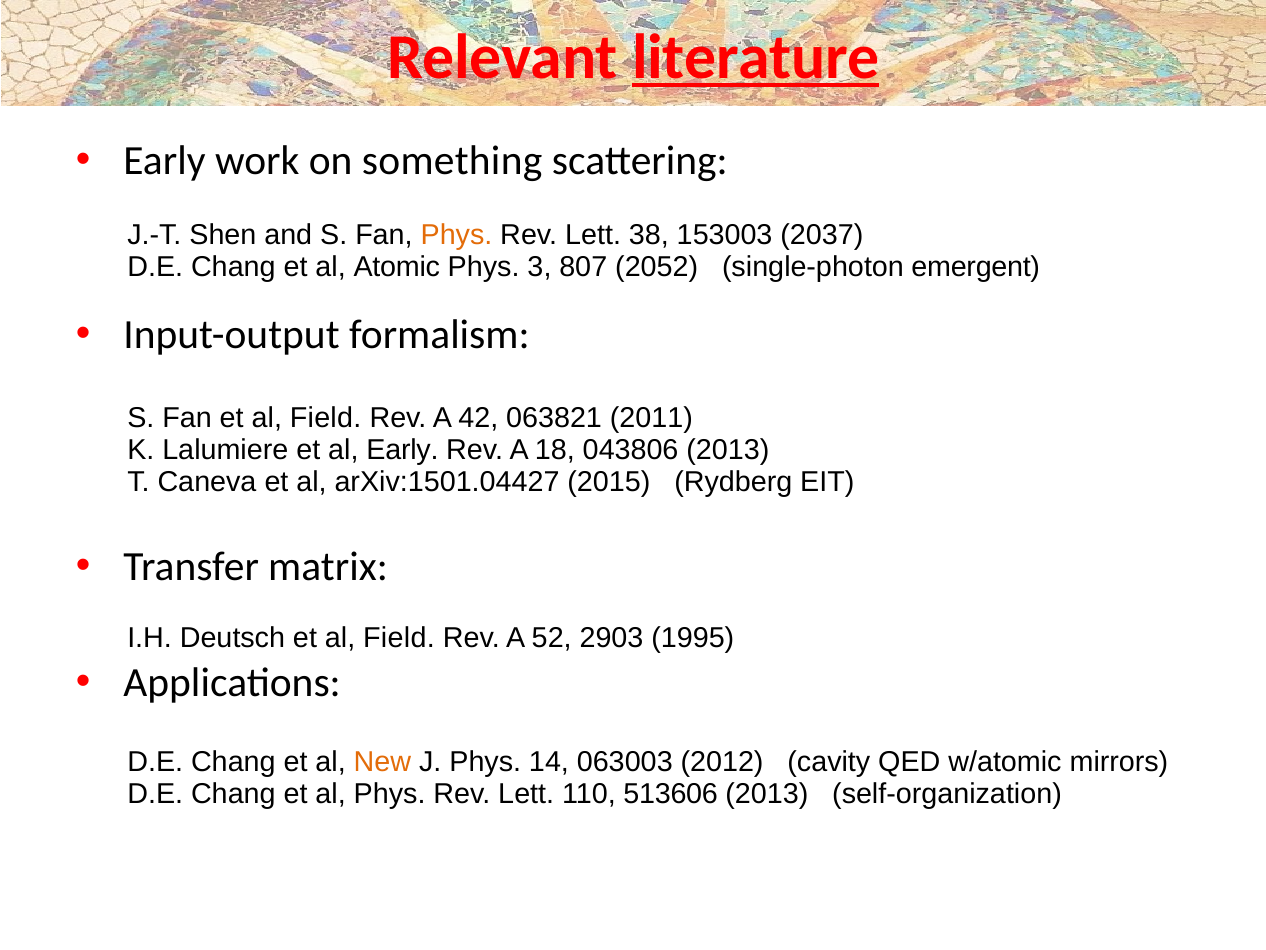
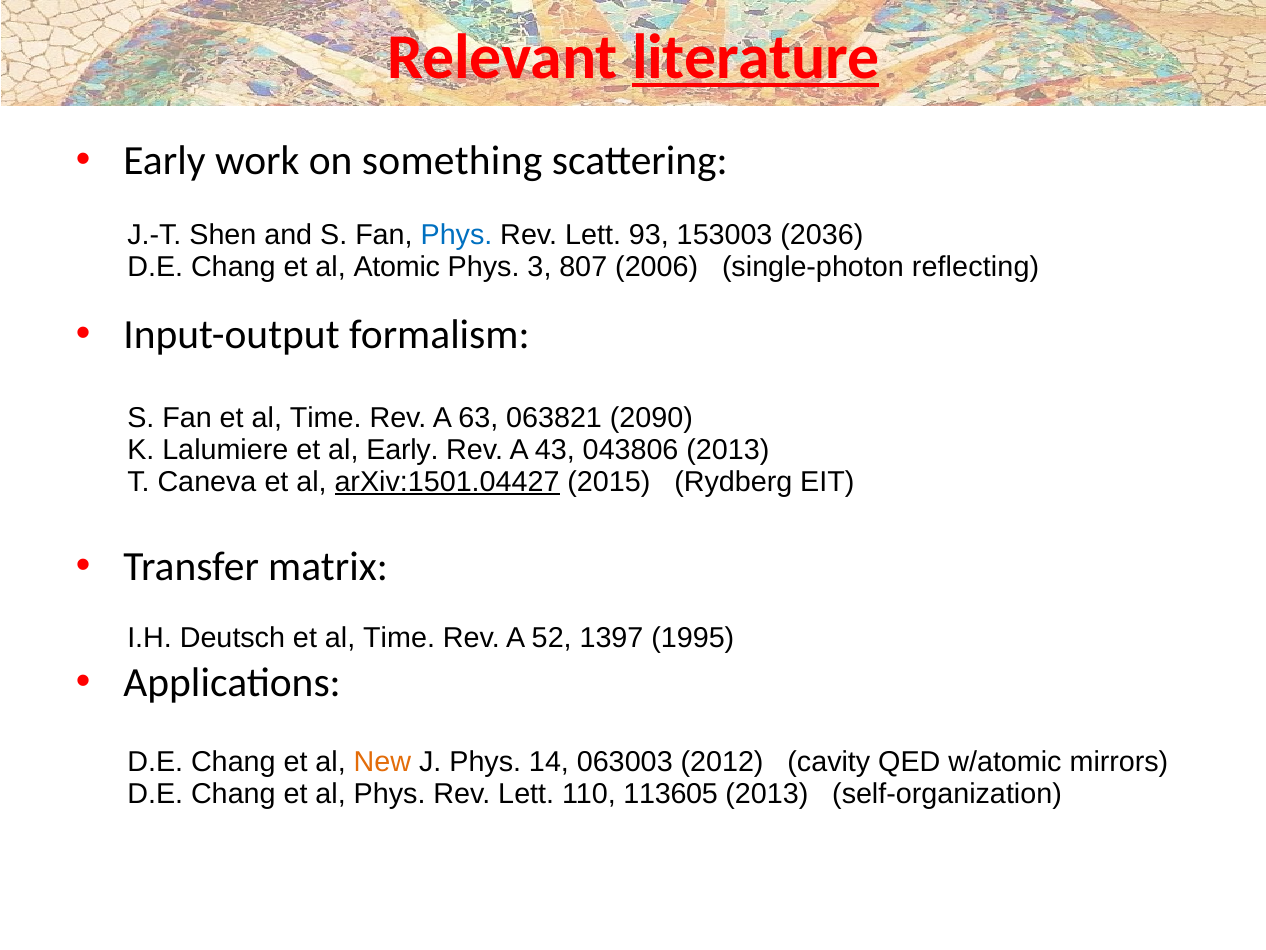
Phys colour: orange -> blue (457, 235)
38: 38 -> 93 (649, 235)
2037: 2037 -> 2036 (822, 235)
2052: 2052 -> 2006 (657, 267)
emergent: emergent -> reflecting (976, 267)
Fan et al Field: Field -> Time (326, 418)
42: 42 -> 63 (478, 418)
2011: 2011 -> 2090 (651, 418)
18: 18 -> 43 (555, 450)
arXiv:1501.04427 underline: none -> present (447, 482)
Deutsch et al Field: Field -> Time (399, 638)
2903: 2903 -> 1397 (611, 638)
513606: 513606 -> 113605 (671, 794)
